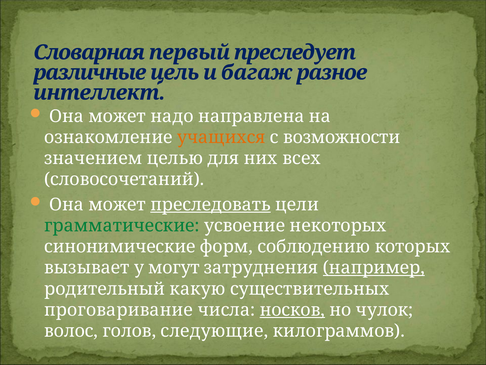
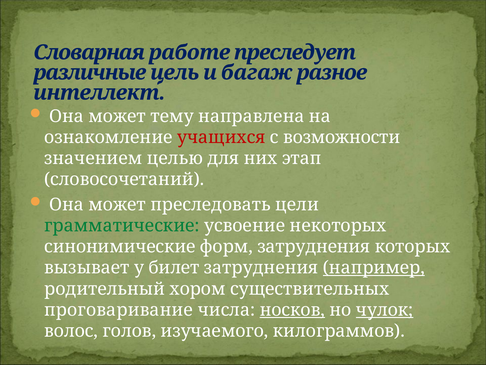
первый: первый -> работе (190, 52)
надо: надо -> тему (172, 116)
учащихся colour: orange -> red (221, 137)
всех: всех -> этап (302, 158)
преследовать underline: present -> none (210, 204)
форм соблюдению: соблюдению -> затруднения (314, 246)
могут: могут -> билет (174, 267)
какую: какую -> хором (198, 289)
чулок underline: none -> present (385, 310)
следующие: следующие -> изучаемого (214, 331)
